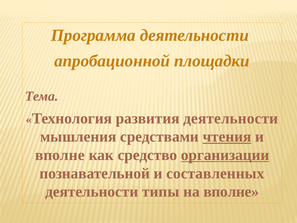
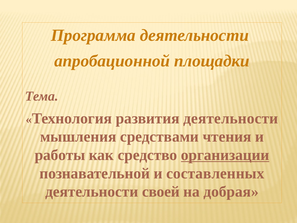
чтения underline: present -> none (227, 137)
вполне: вполне -> работы (60, 155)
типы: типы -> своей (161, 191)
на вполне: вполне -> добрая (231, 191)
